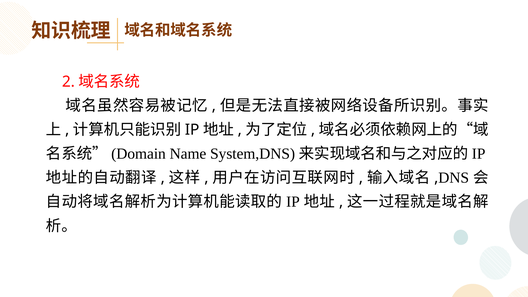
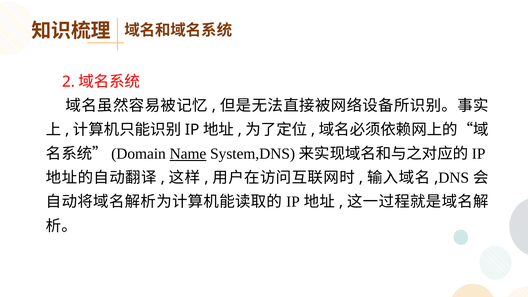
Name underline: none -> present (188, 154)
